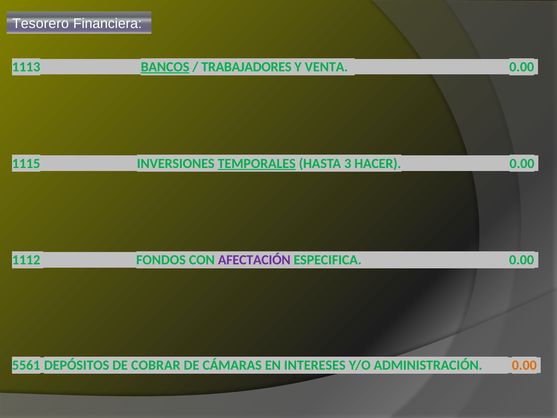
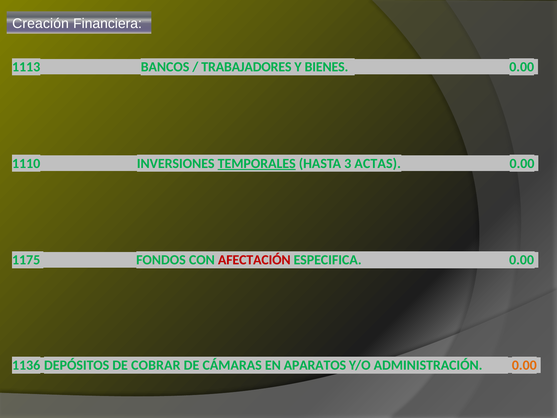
Tesorero: Tesorero -> Creación (41, 24)
BANCOS underline: present -> none (165, 67)
VENTA: VENTA -> BIENES (326, 67)
1115: 1115 -> 1110 (26, 163)
HACER: HACER -> ACTAS (378, 163)
1112: 1112 -> 1175 (26, 260)
AFECTACIÓN colour: purple -> red (254, 260)
5561: 5561 -> 1136 (26, 365)
INTERESES: INTERESES -> APARATOS (315, 365)
